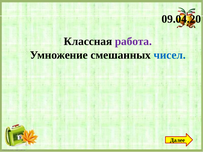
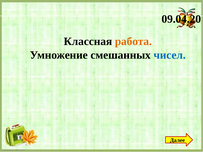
работа colour: purple -> orange (133, 42)
